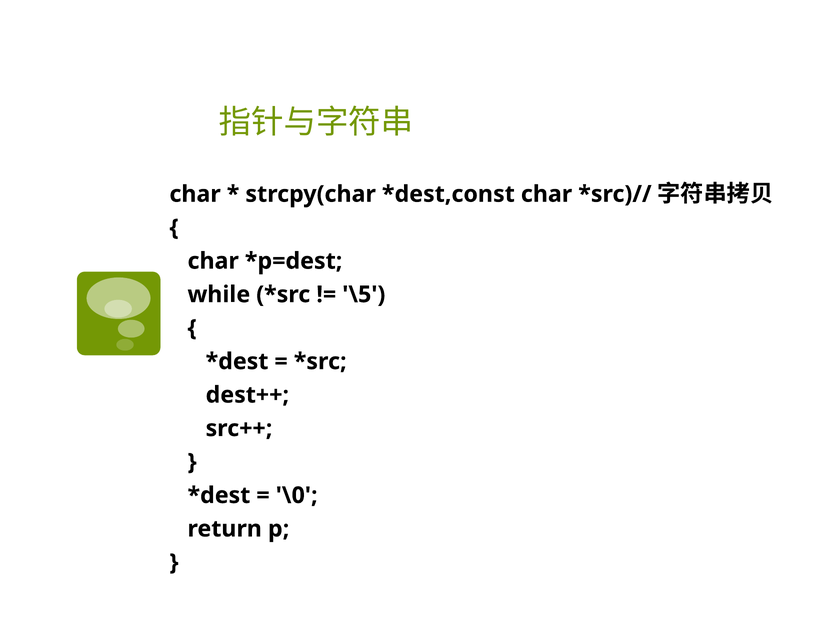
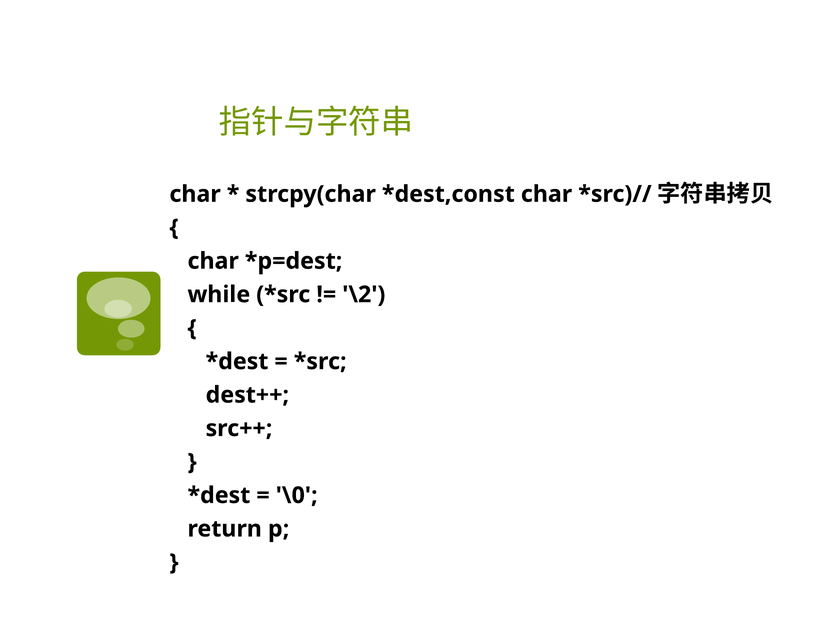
\5: \5 -> \2 (364, 294)
